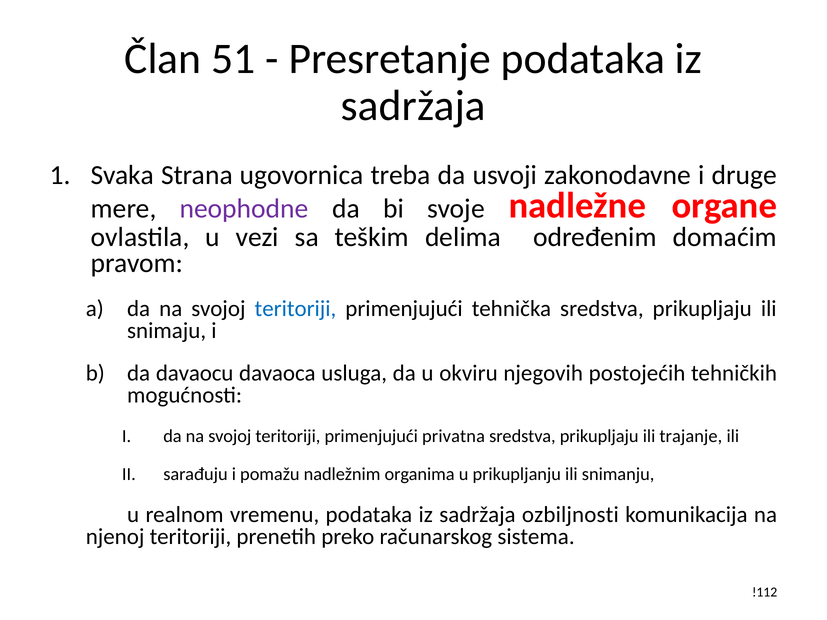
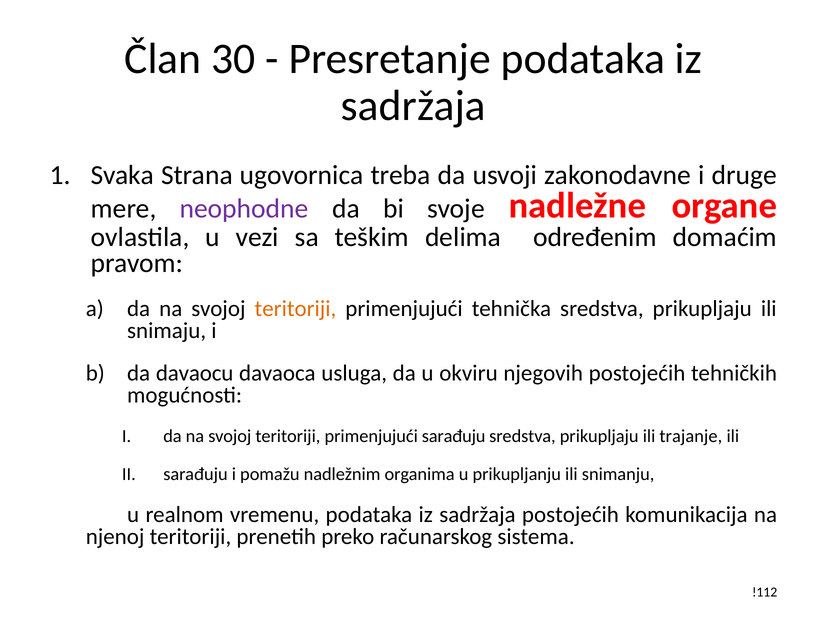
51: 51 -> 30 (233, 59)
teritoriji colour: blue -> orange (295, 309)
primenjujući privatna: privatna -> sarađuju (454, 436)
sadržaja ozbiljnosti: ozbiljnosti -> postojećih (570, 515)
